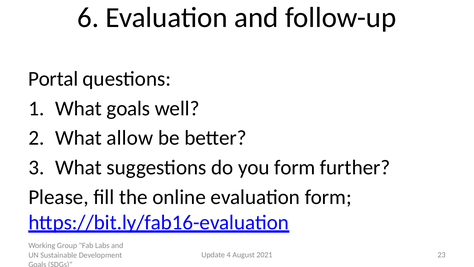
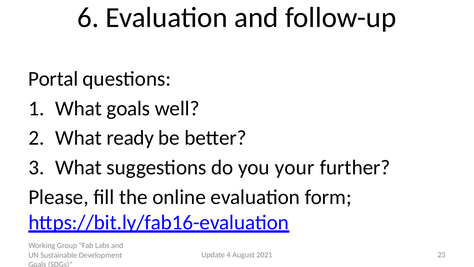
allow: allow -> ready (130, 138)
you form: form -> your (295, 167)
